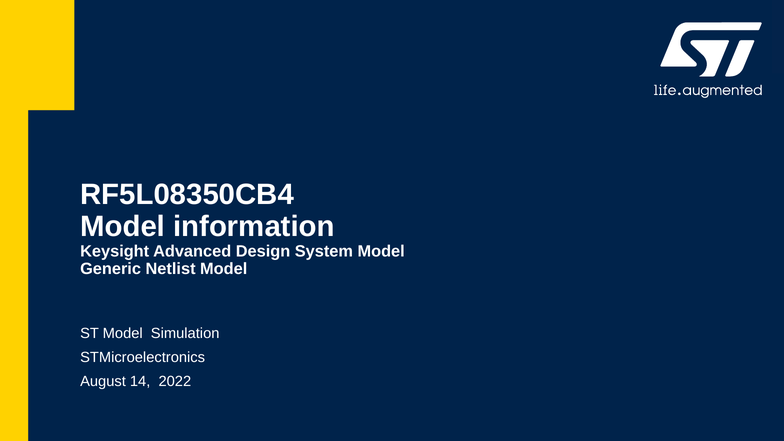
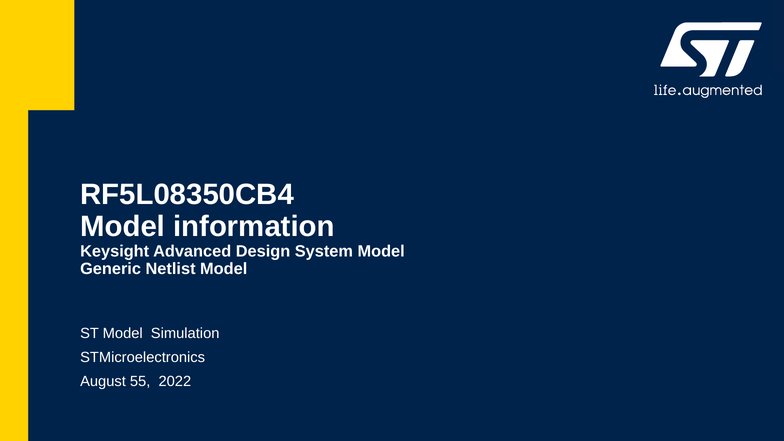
14: 14 -> 55 (140, 381)
